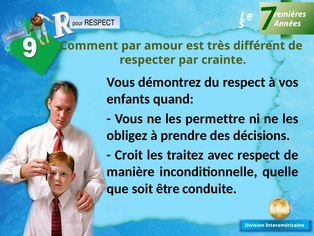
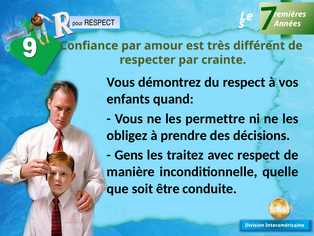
Comment: Comment -> Confiance (89, 46)
Croit: Croit -> Gens (129, 155)
